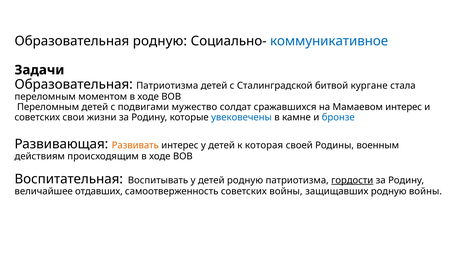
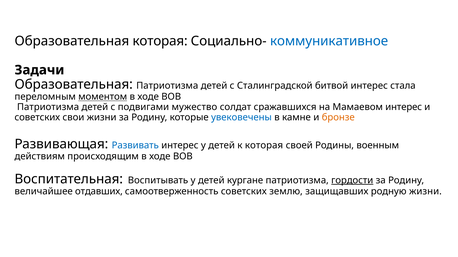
Образовательная родную: родную -> которая (160, 41)
битвой кургане: кургане -> интерес (369, 86)
моментом underline: none -> present (103, 97)
Переломным: Переломным -> Патриотизма (48, 107)
бронзе colour: blue -> orange (338, 118)
Развивать colour: orange -> blue (135, 146)
детей родную: родную -> кургане (245, 181)
советских войны: войны -> землю (286, 192)
родную войны: войны -> жизни (425, 192)
